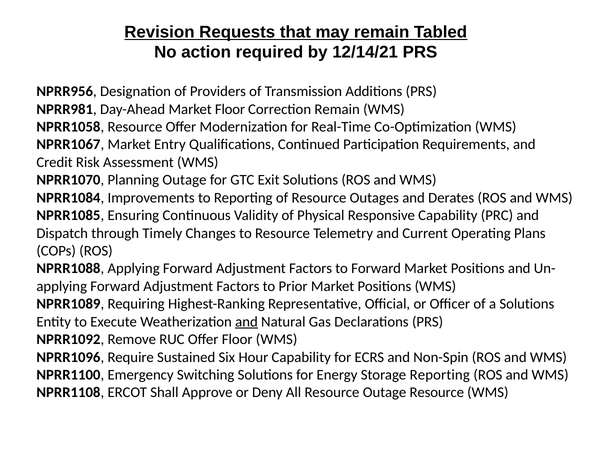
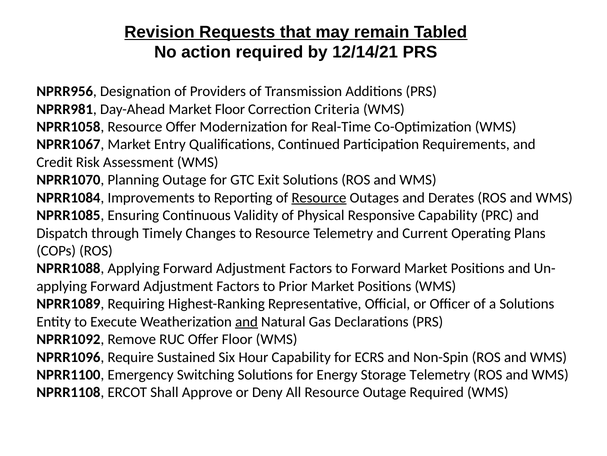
Correction Remain: Remain -> Criteria (337, 109)
Resource underline: none -> present (319, 197)
Storage Reporting: Reporting -> Telemetry (440, 374)
Outage Resource: Resource -> Required (437, 392)
